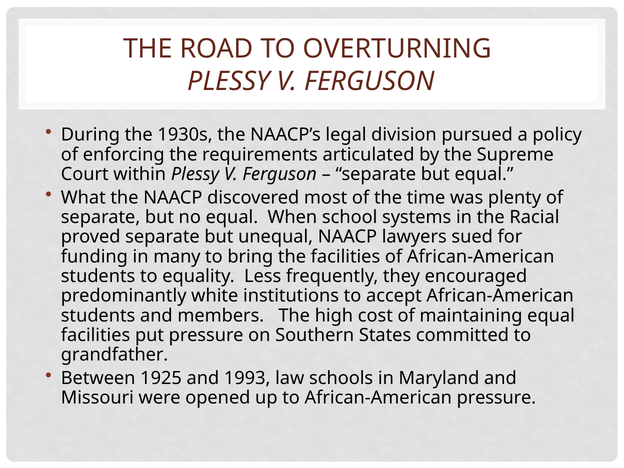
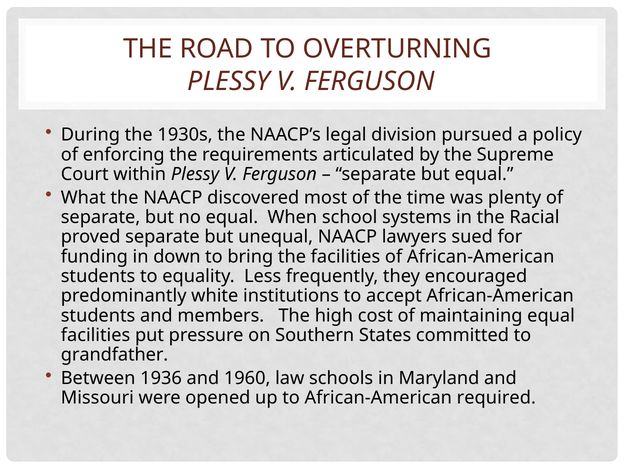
many: many -> down (177, 257)
1925: 1925 -> 1936 (161, 378)
1993: 1993 -> 1960 (247, 378)
African-American pressure: pressure -> required (496, 398)
